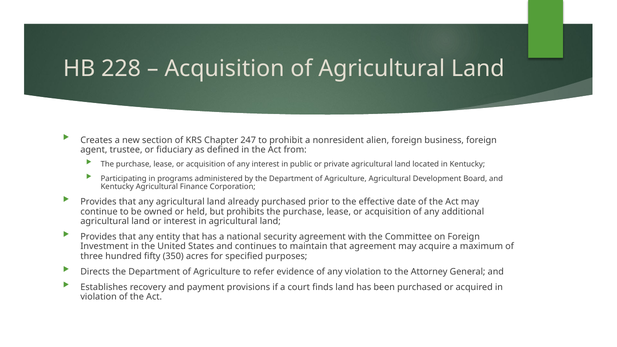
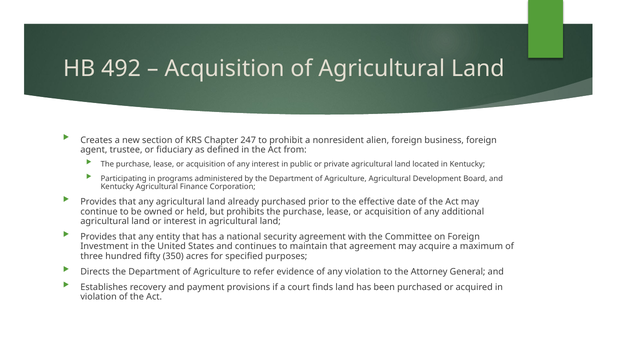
228: 228 -> 492 (121, 69)
